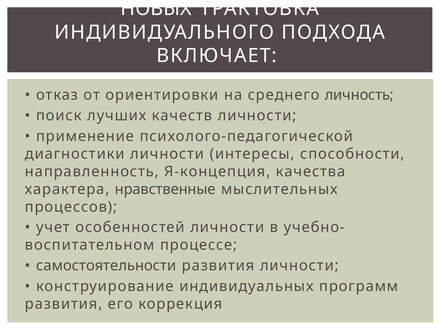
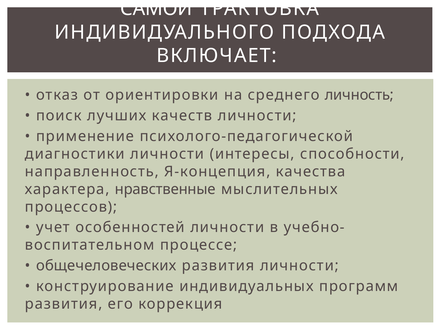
НОВЫХ: НОВЫХ -> САМОЙ (156, 9)
самостоятельности: самостоятельности -> общечеловеческих (106, 265)
